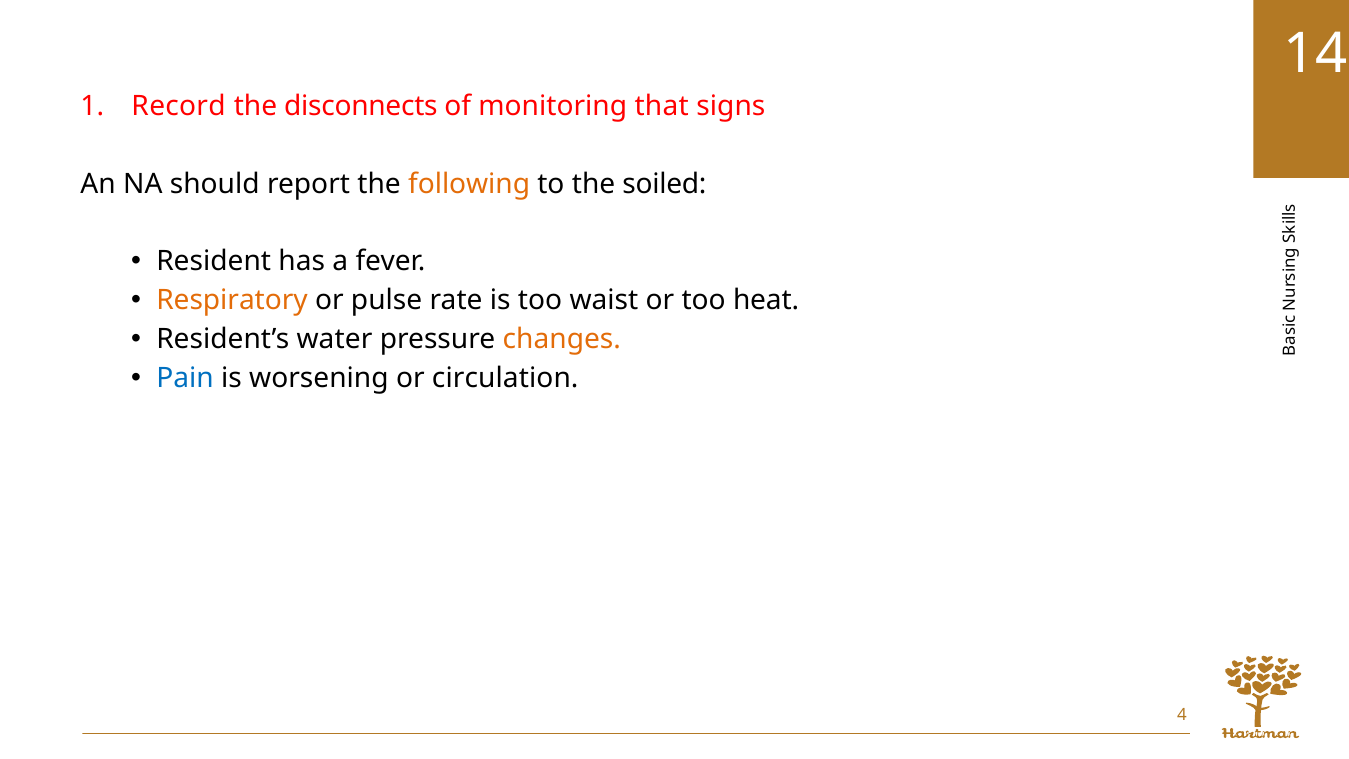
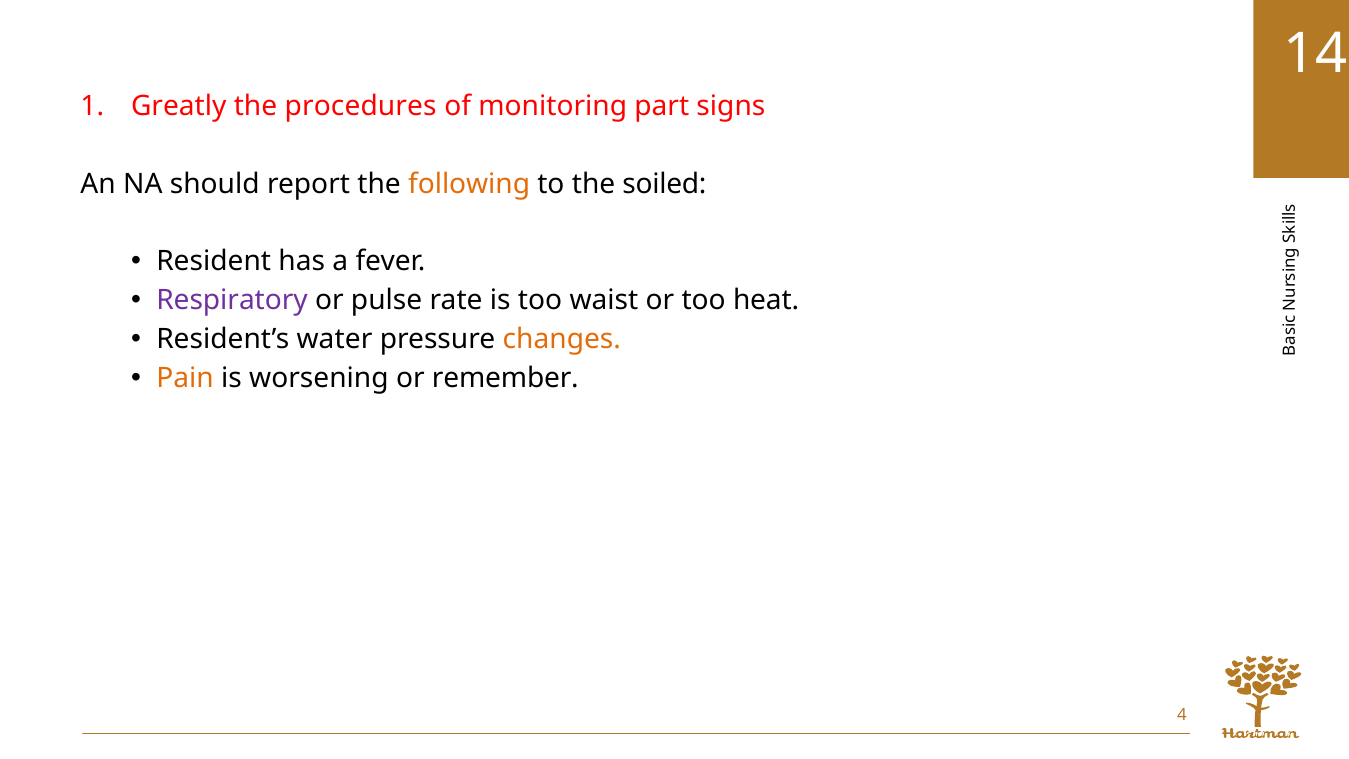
Record: Record -> Greatly (179, 106)
disconnects: disconnects -> procedures (361, 106)
that: that -> part (662, 106)
Respiratory colour: orange -> purple (232, 300)
Pain colour: blue -> orange (185, 378)
circulation: circulation -> remember (505, 378)
